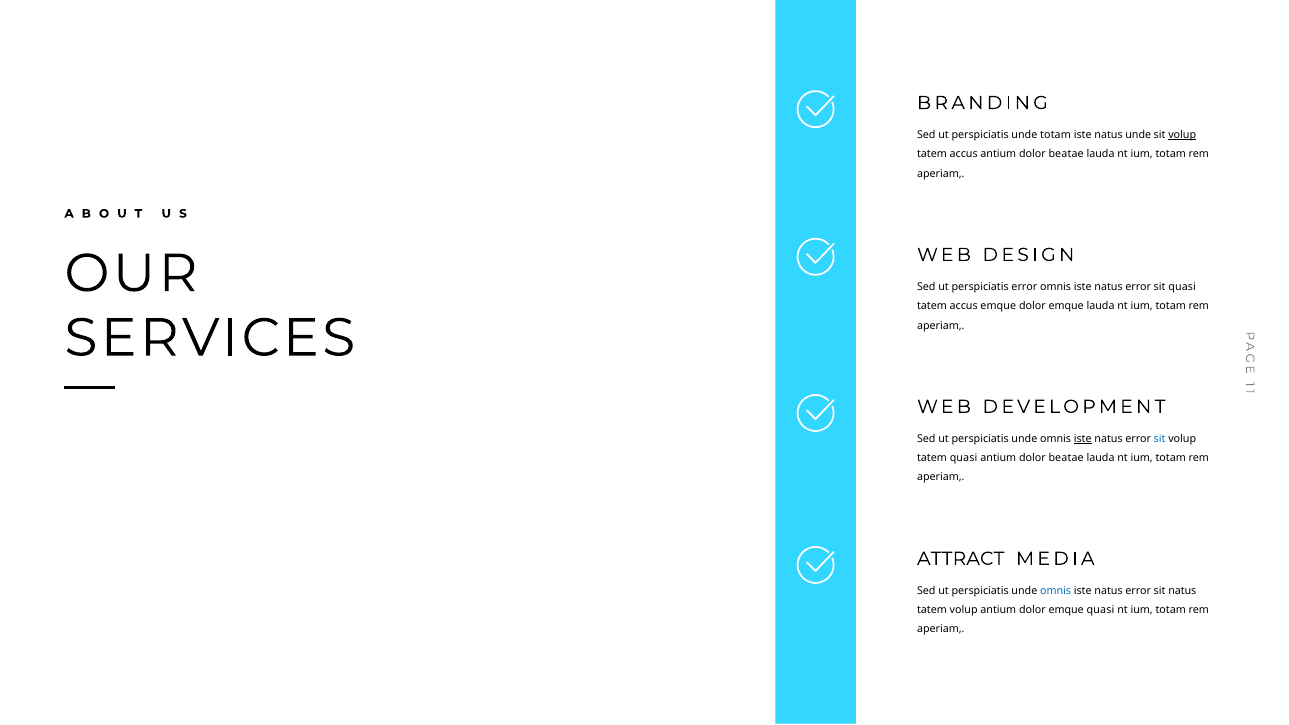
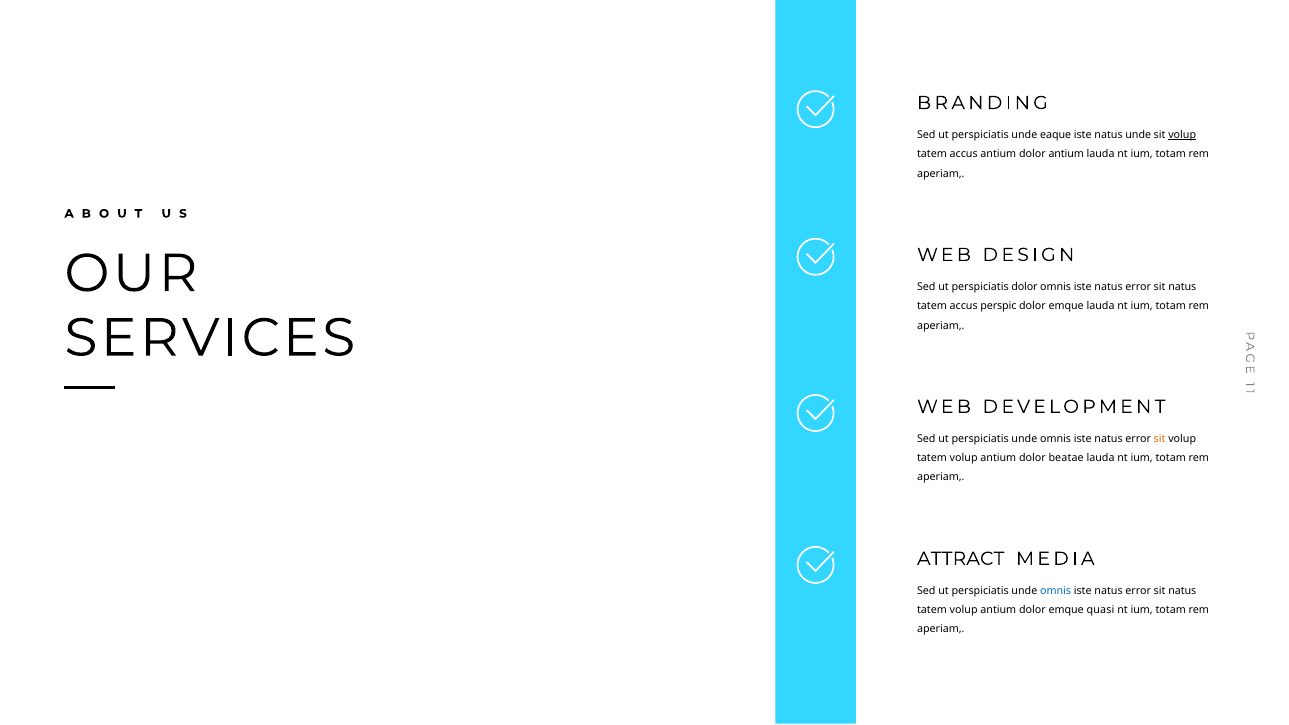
unde totam: totam -> eaque (1056, 135)
accus antium dolor beatae: beatae -> antium (1066, 154)
perspiciatis error: error -> dolor (1024, 287)
quasi: quasi -> natus (1182, 287)
accus emque: emque -> perspic (998, 306)
iste underline: present -> none (1083, 439)
sit colour: blue -> orange (1160, 439)
quasi: quasi -> volup (964, 458)
